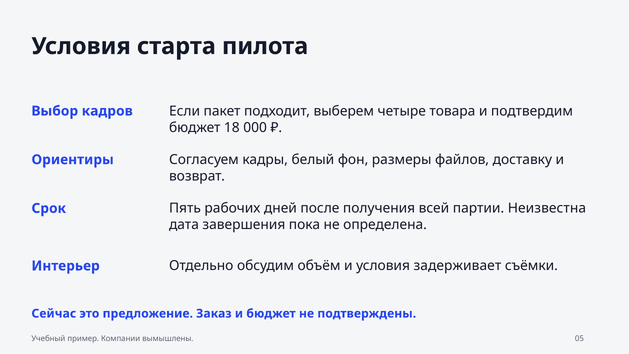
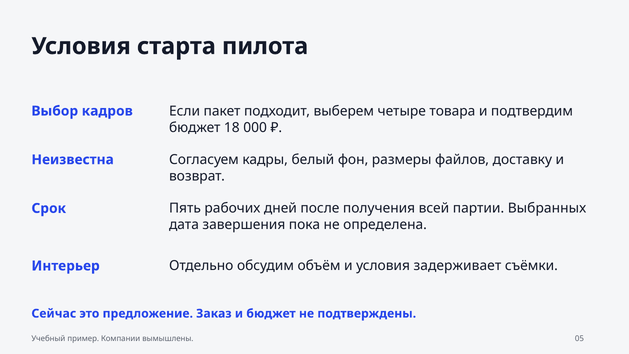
Ориентиры: Ориентиры -> Неизвестна (73, 160)
Неизвестна: Неизвестна -> Выбранных (547, 208)
